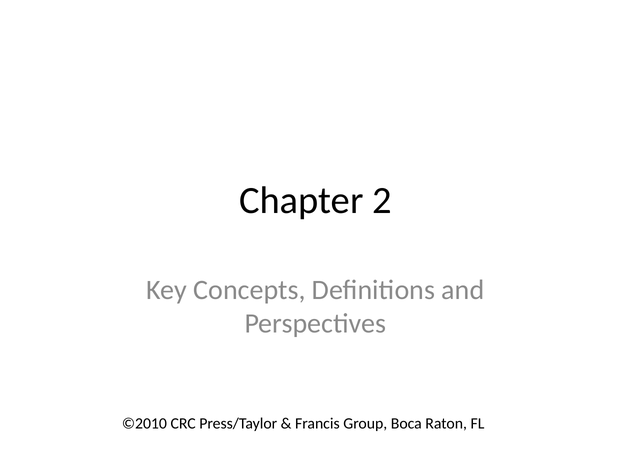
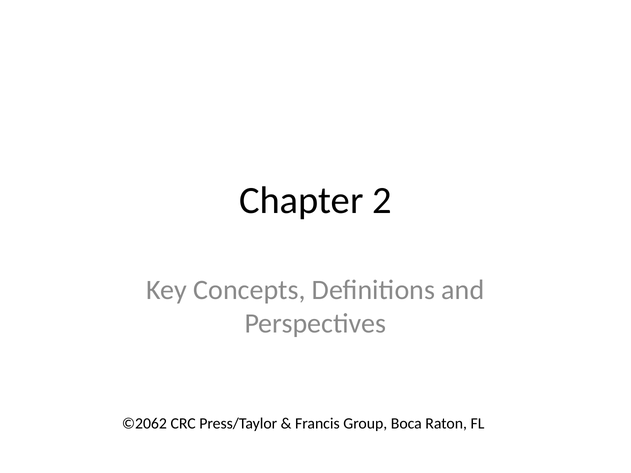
©2010: ©2010 -> ©2062 (144, 424)
